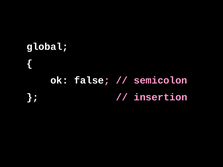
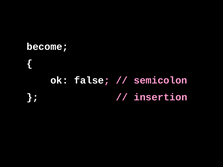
global: global -> become (47, 47)
